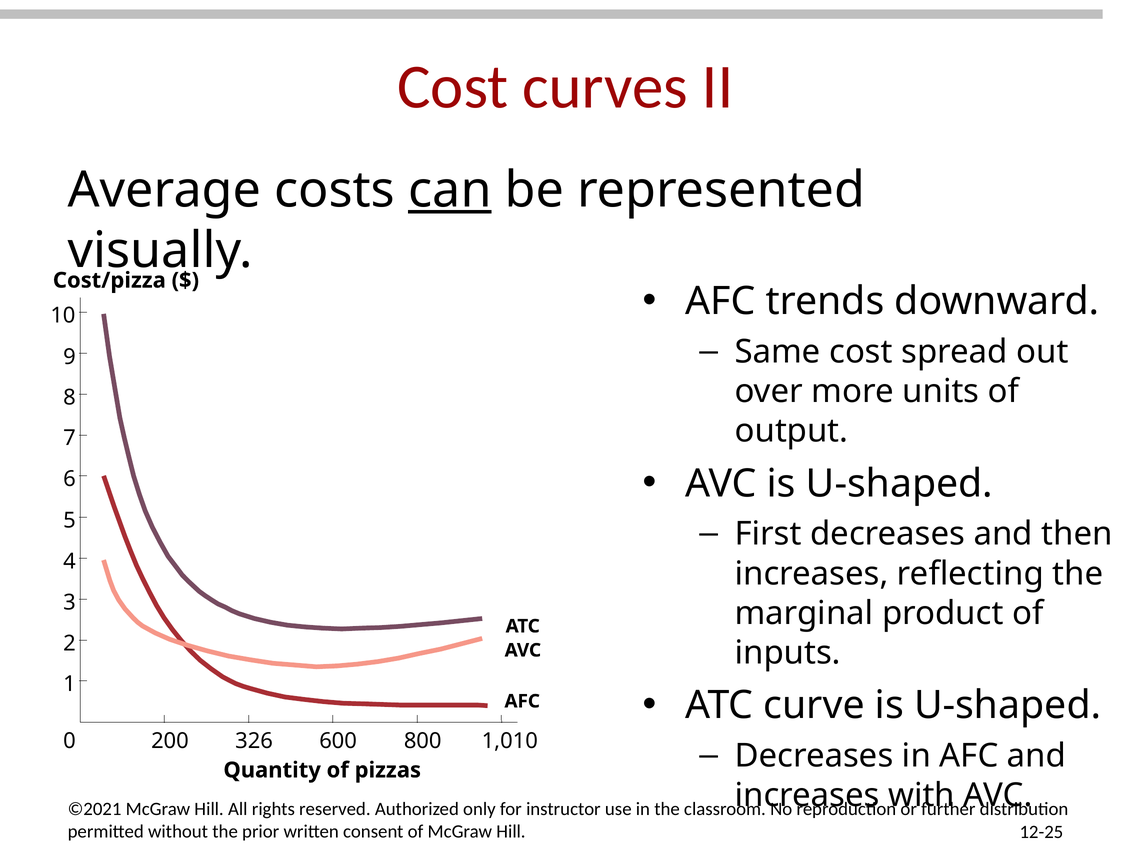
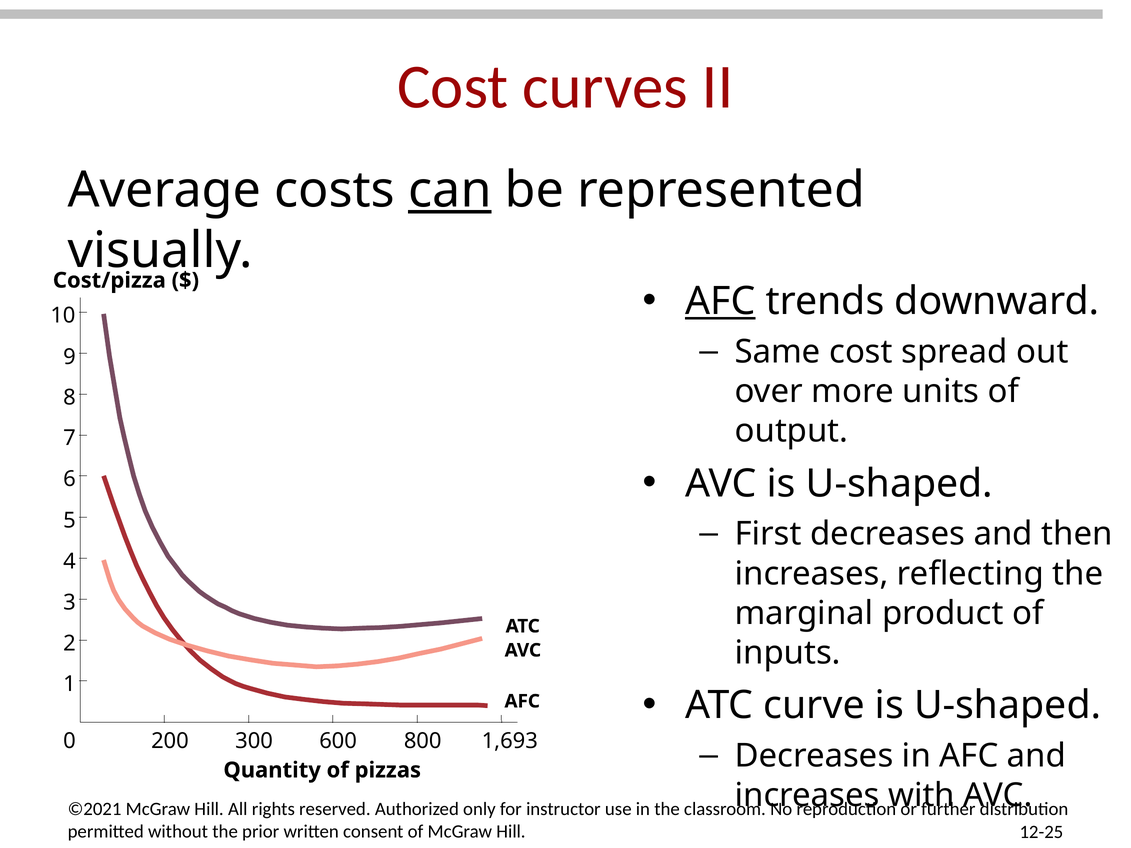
AFC underline: none -> present (720, 302)
326: 326 -> 300 (254, 741)
1,010: 1,010 -> 1,693 (510, 741)
